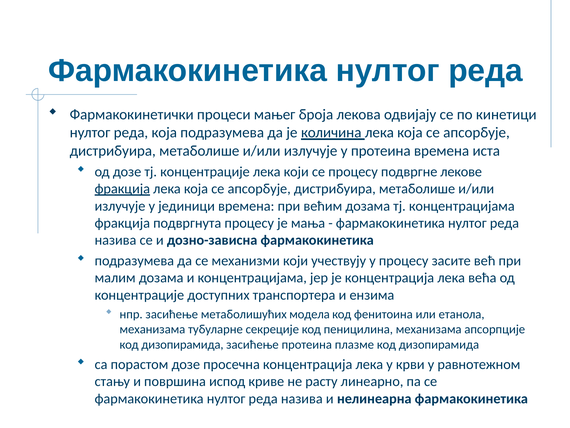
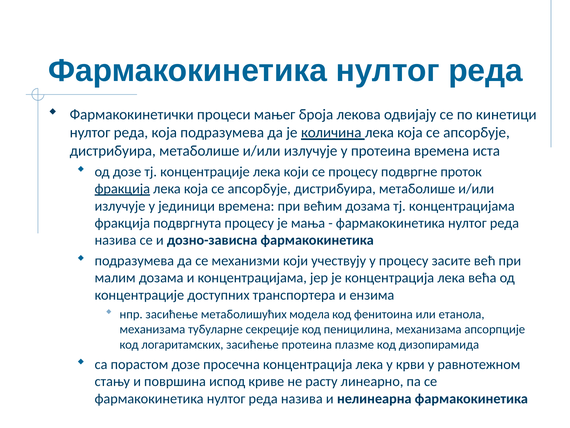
лекове: лекове -> проток (461, 172)
дизопирамида: дизопирамида -> логаритамских (182, 344)
